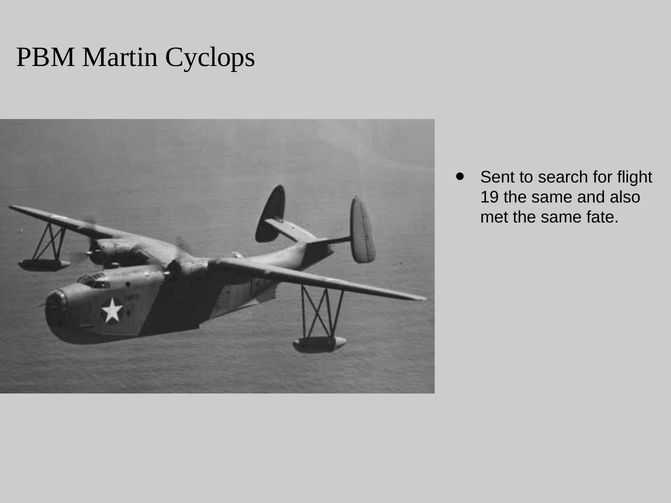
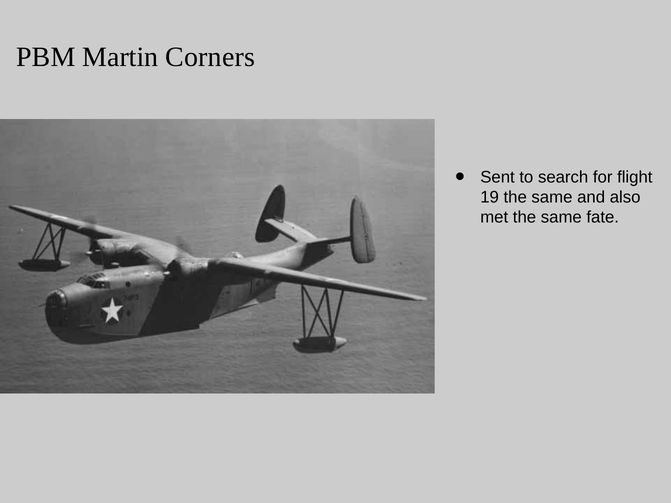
Cyclops: Cyclops -> Corners (210, 57)
